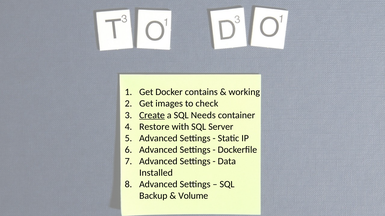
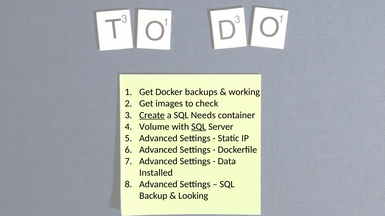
contains: contains -> backups (201, 92)
Restore: Restore -> Volume (154, 127)
SQL underline: none -> present (199, 127)
Volume: Volume -> Looking (193, 196)
